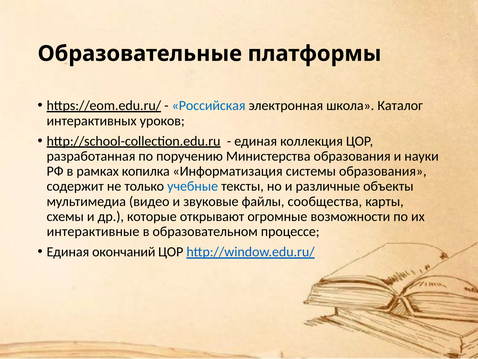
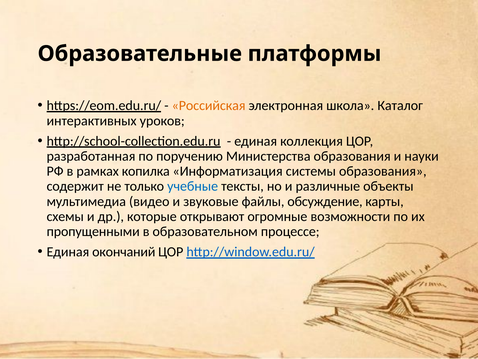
Российская colour: blue -> orange (209, 105)
сообщества: сообщества -> обсуждение (325, 201)
интерактивные: интерактивные -> пропущенными (93, 231)
